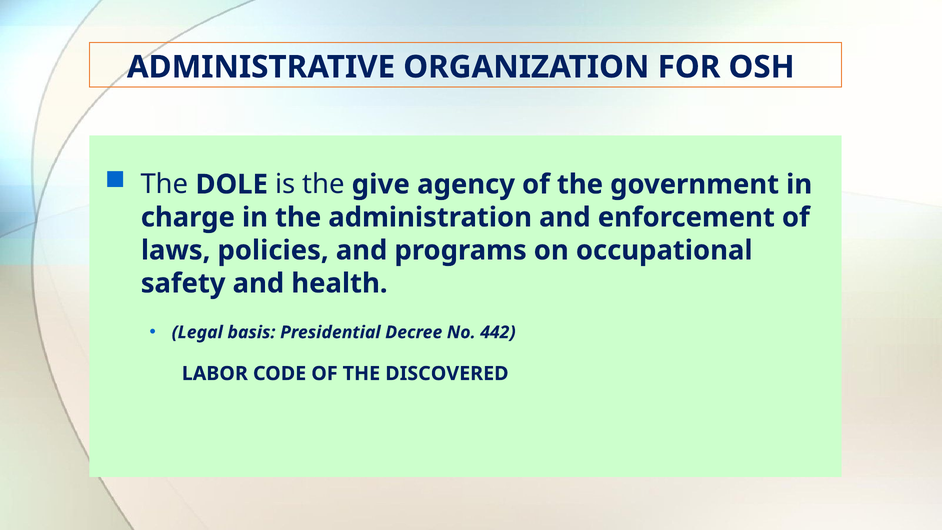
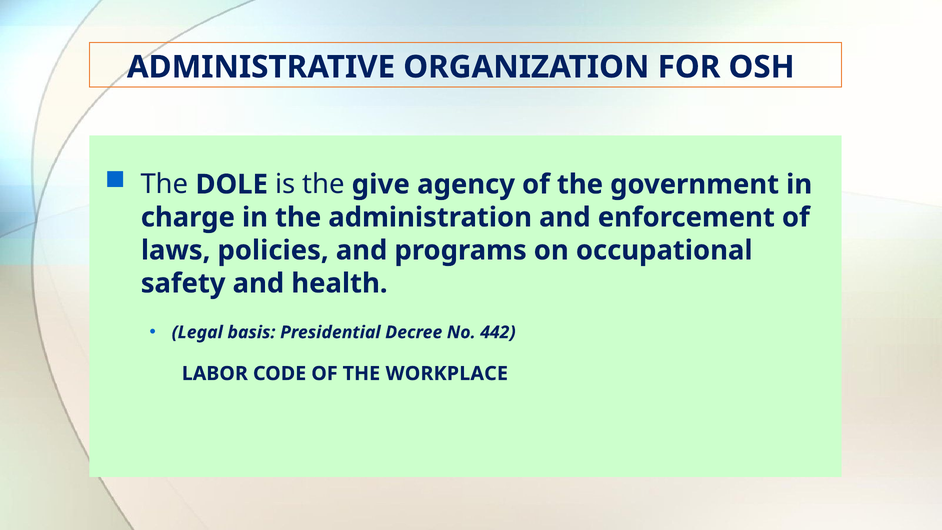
DISCOVERED: DISCOVERED -> WORKPLACE (447, 373)
